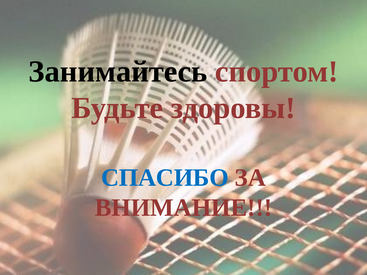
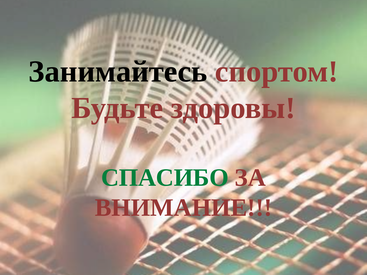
СПАСИБО colour: blue -> green (165, 178)
